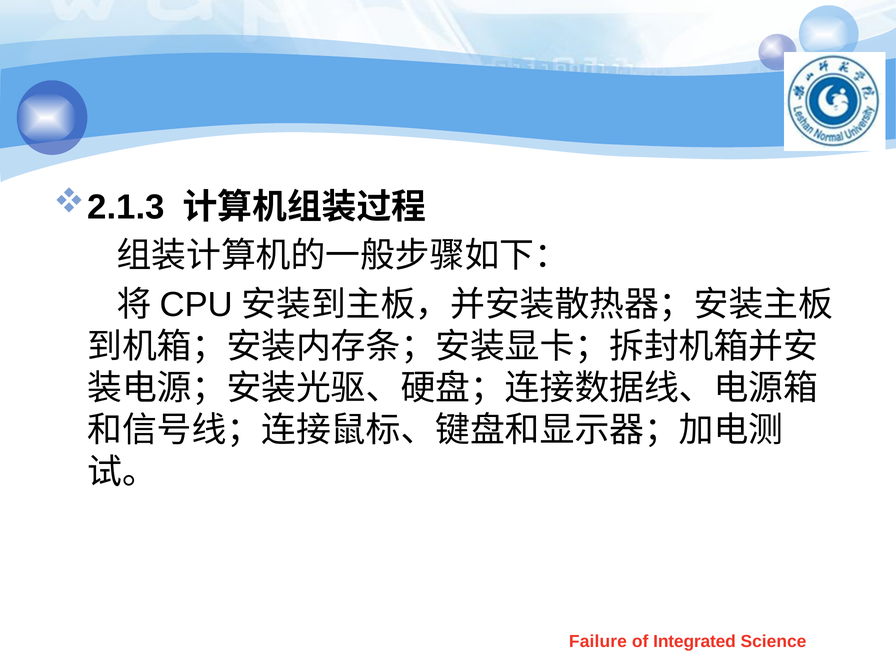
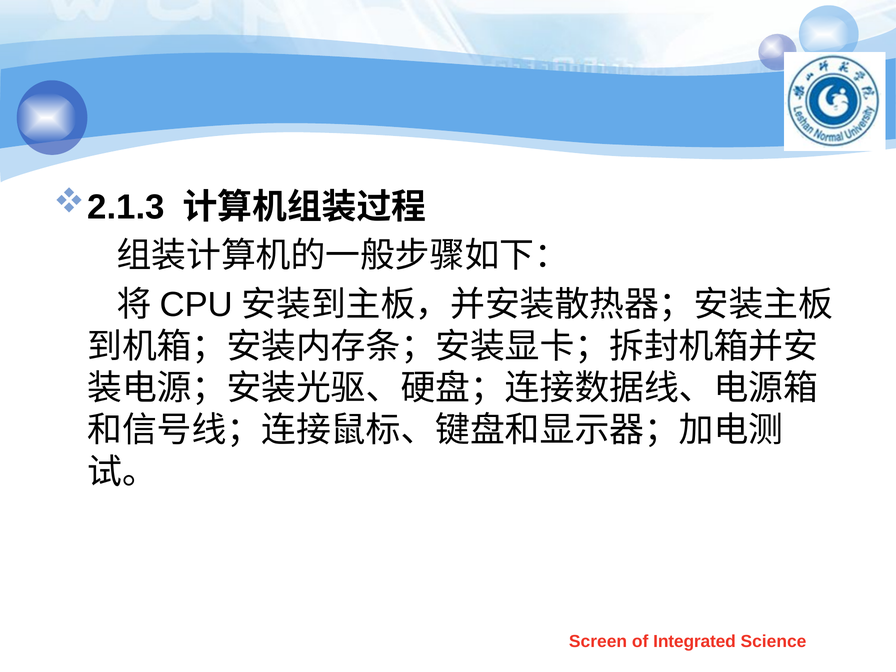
Failure: Failure -> Screen (598, 641)
